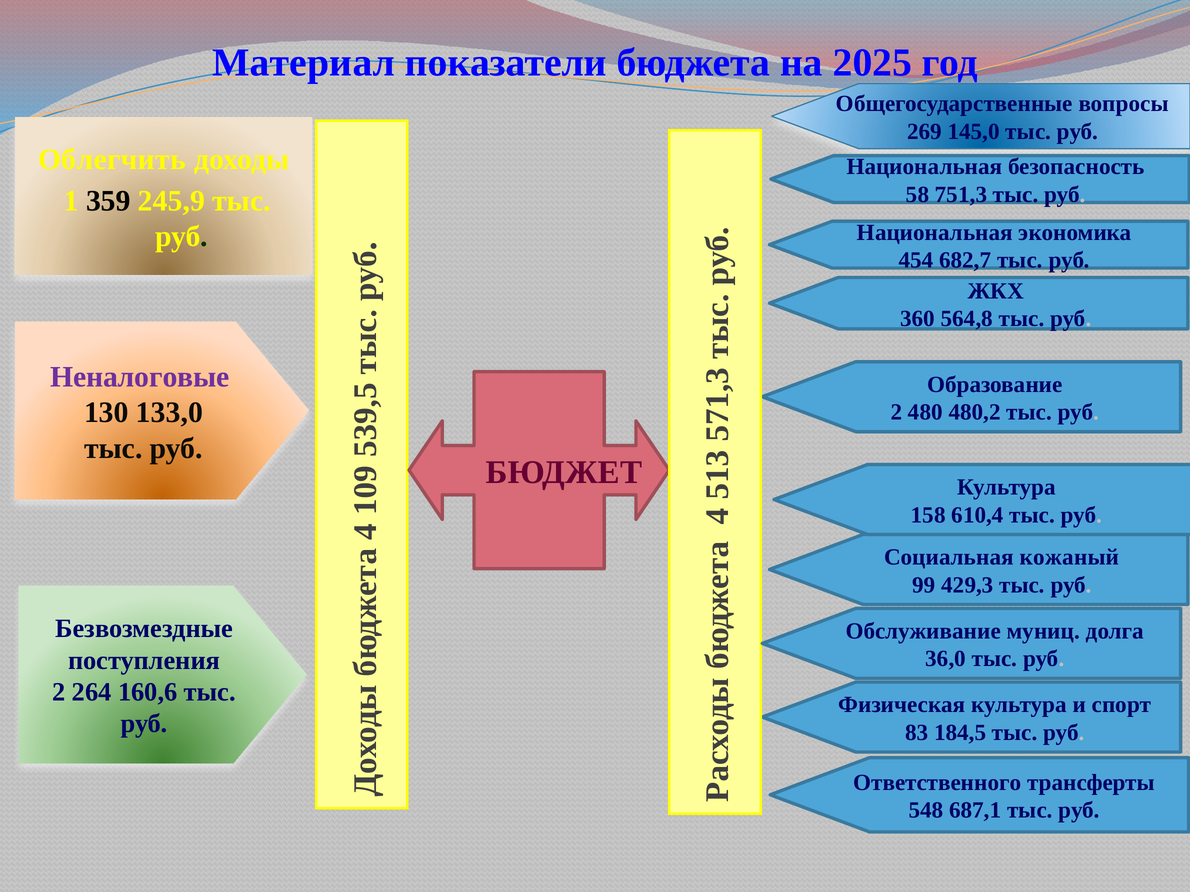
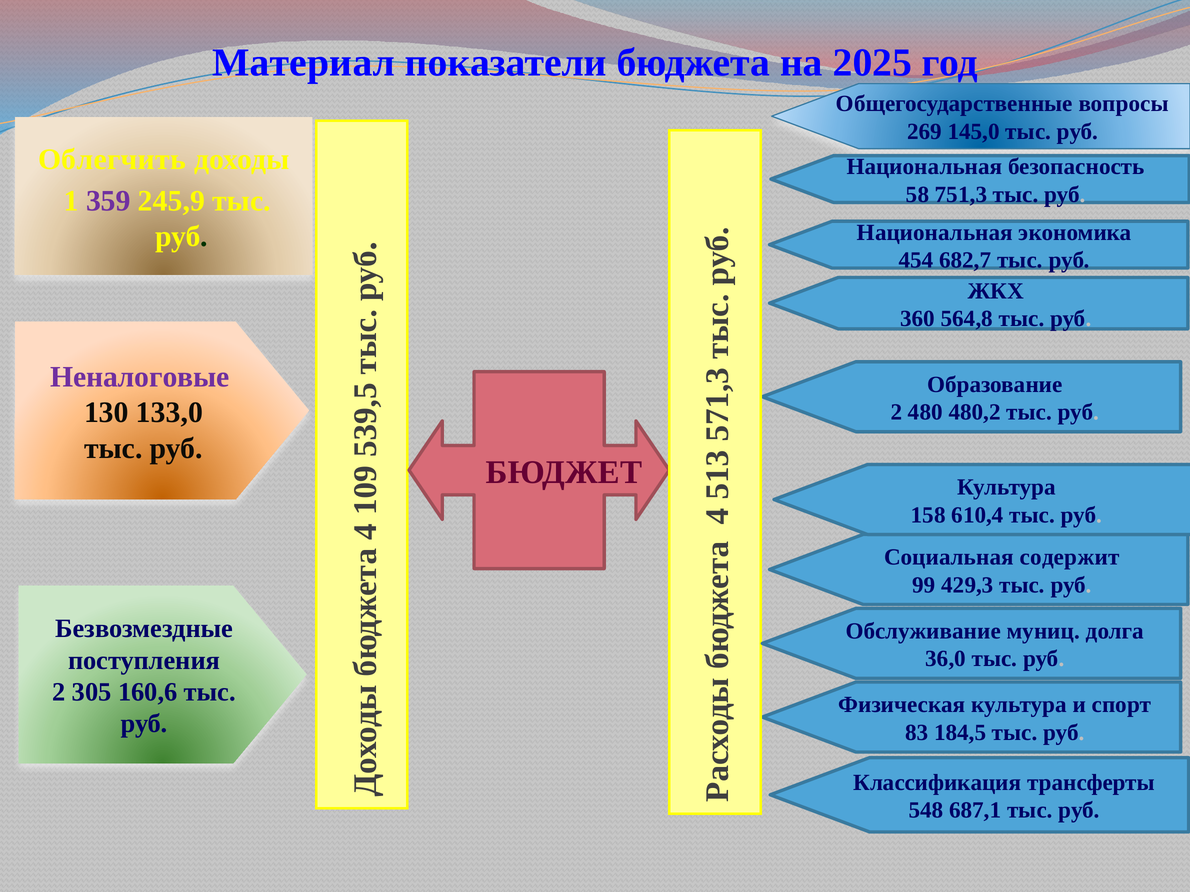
359 colour: black -> purple (108, 201)
кожаный: кожаный -> содержит (1070, 557)
264: 264 -> 305 (92, 692)
Ответственного: Ответственного -> Классификация (937, 783)
